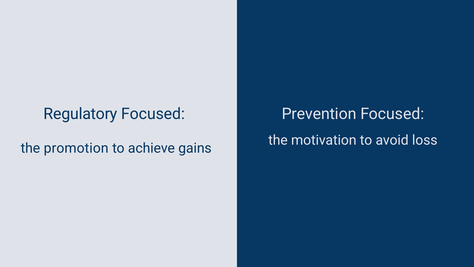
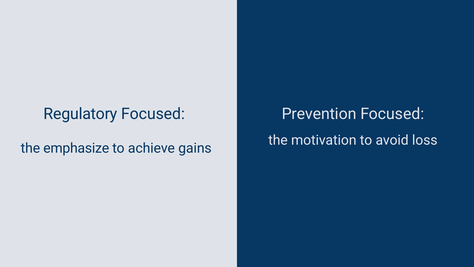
promotion: promotion -> emphasize (76, 148)
